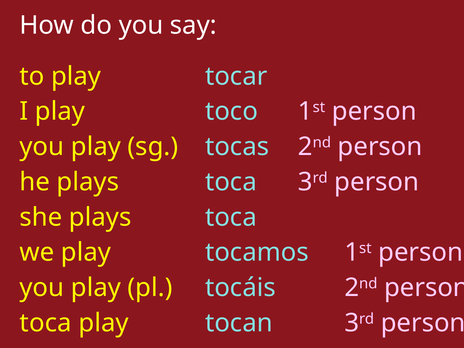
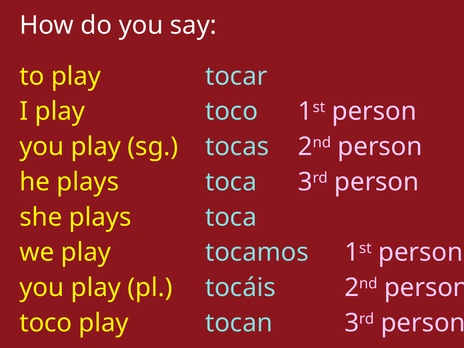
toca: toca -> toco (46, 323)
